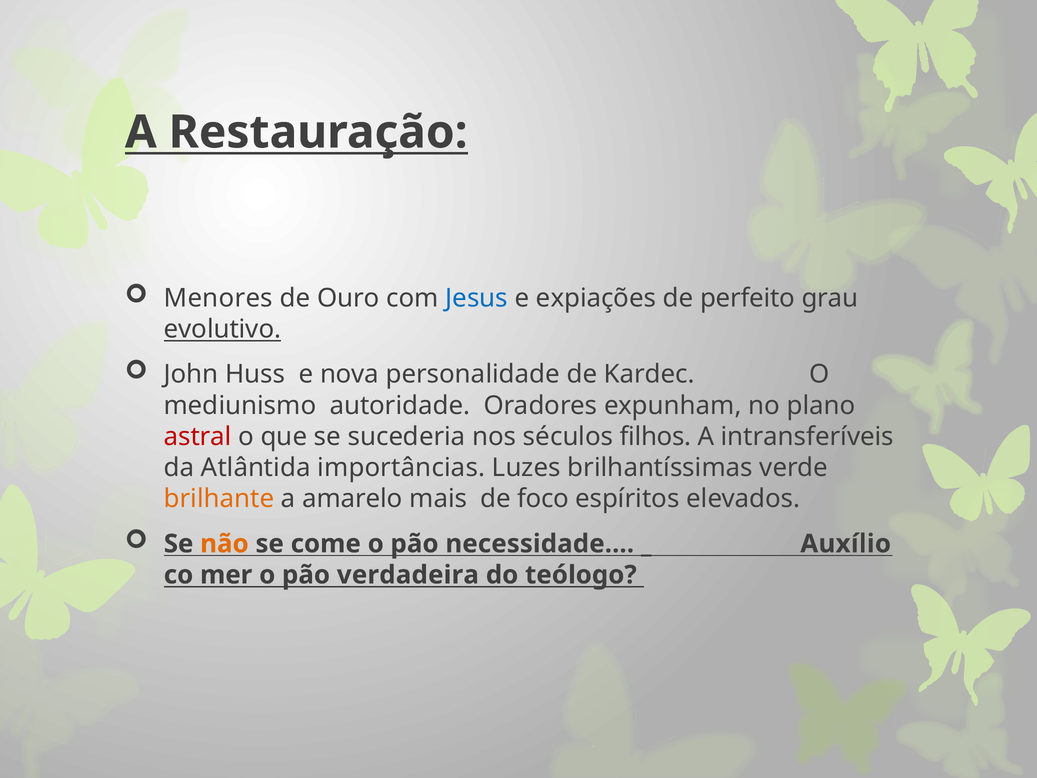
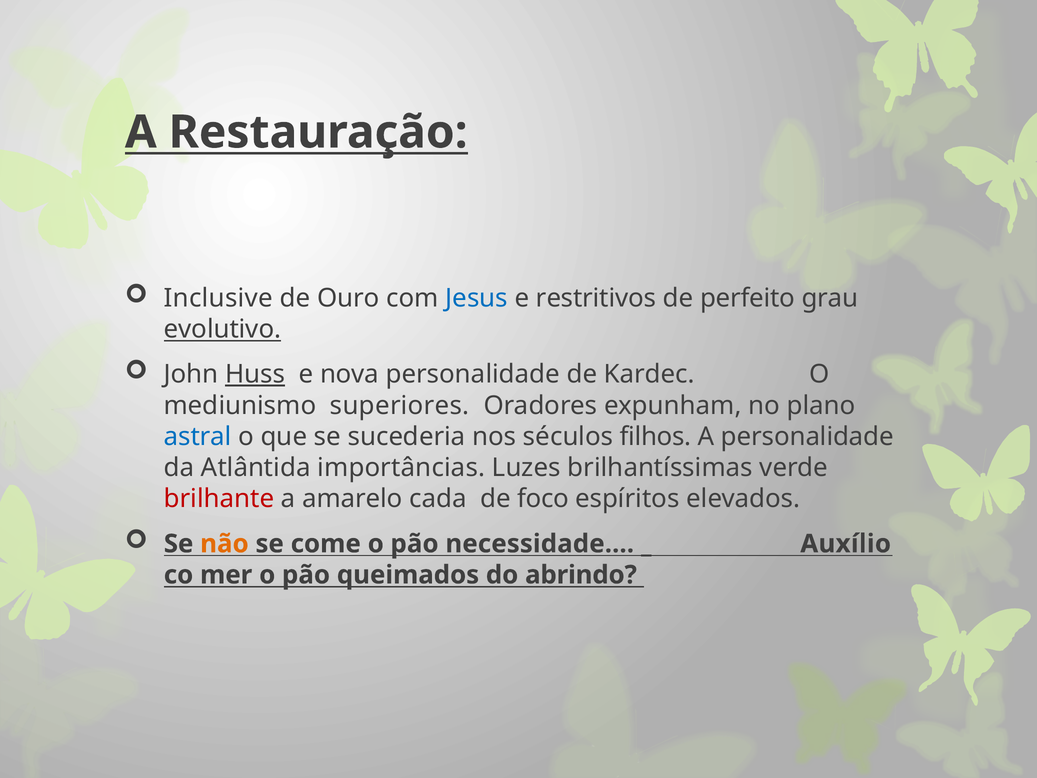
Menores: Menores -> Inclusive (218, 298)
expiações: expiações -> restritivos (596, 298)
Huss underline: none -> present (255, 374)
autoridade: autoridade -> superiores (400, 405)
astral colour: red -> blue (198, 436)
A intransferíveis: intransferíveis -> personalidade (807, 436)
brilhante colour: orange -> red (219, 499)
mais: mais -> cada (438, 499)
verdadeira: verdadeira -> queimados (408, 575)
teólogo: teólogo -> abrindo (581, 575)
